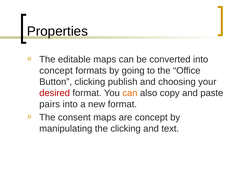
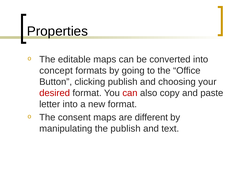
can colour: orange -> red (130, 93)
pairs: pairs -> letter (50, 105)
are concept: concept -> different (151, 118)
the clicking: clicking -> publish (126, 129)
